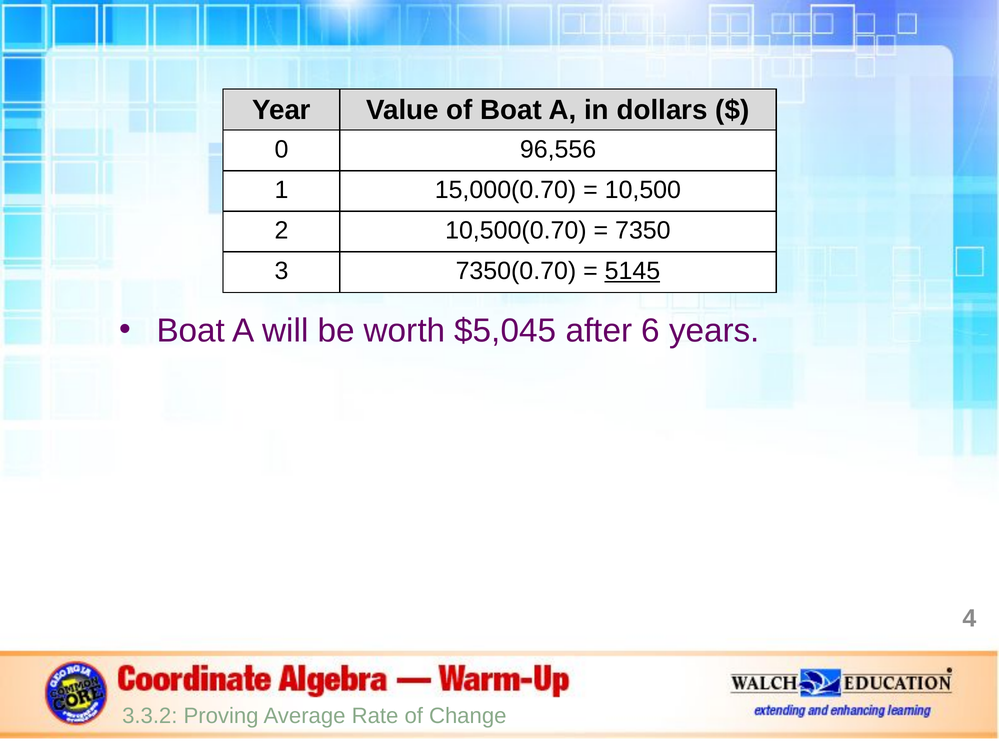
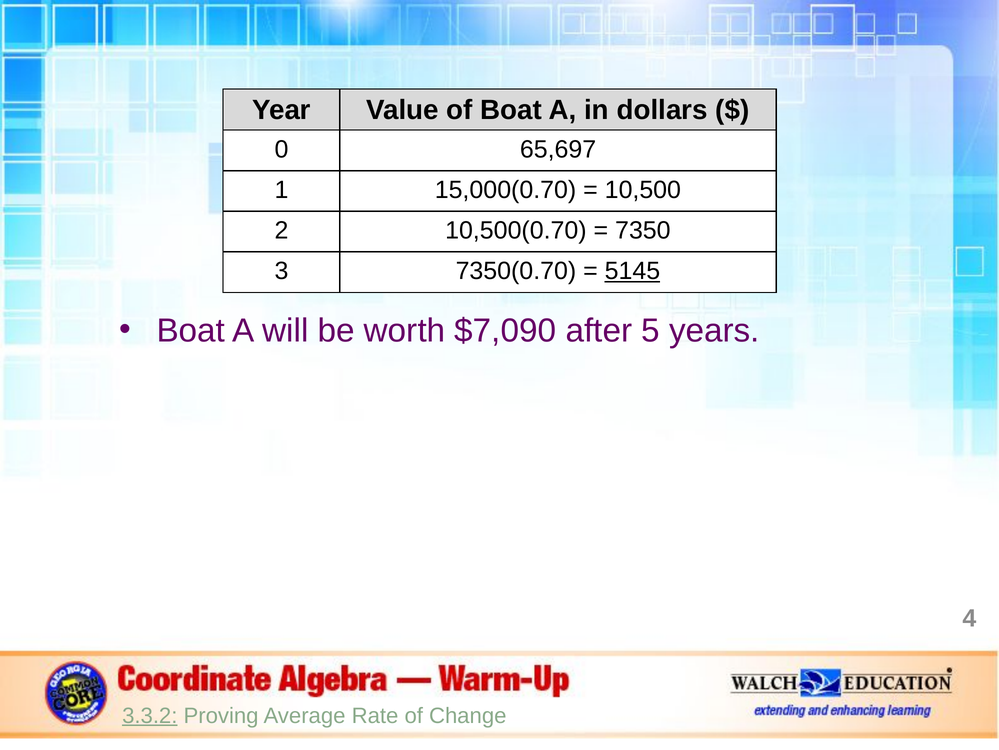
96,556: 96,556 -> 65,697 (558, 149)
$5,045: $5,045 -> $7,090 (505, 330)
6: 6 -> 5 (651, 330)
3.3.2 underline: none -> present (150, 715)
